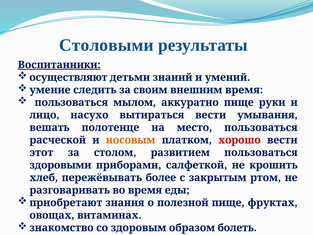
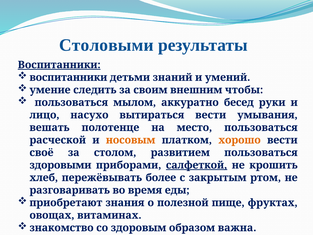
осуществляют: осуществляют -> воспитанники (68, 77)
внешним время: время -> чтобы (244, 90)
аккуратно пище: пище -> бесед (239, 102)
хорошо colour: red -> orange (240, 140)
этот: этот -> своё (42, 152)
салфеткой underline: none -> present (197, 165)
болеть: болеть -> важна (237, 228)
